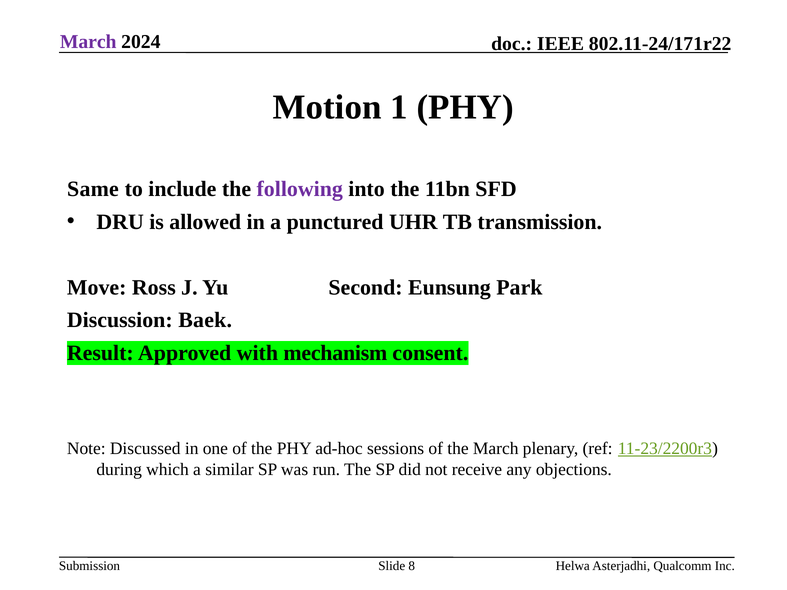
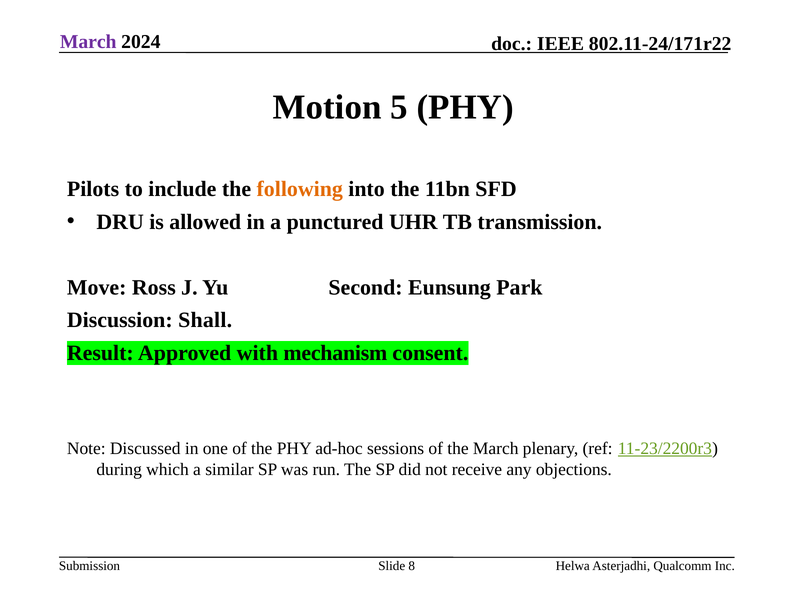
1: 1 -> 5 (399, 107)
Same: Same -> Pilots (93, 189)
following colour: purple -> orange (300, 189)
Baek: Baek -> Shall (205, 320)
